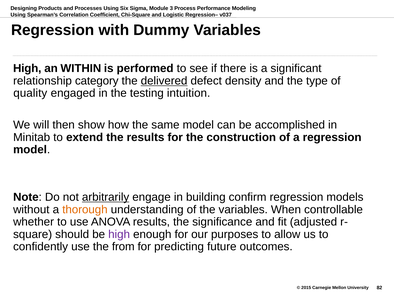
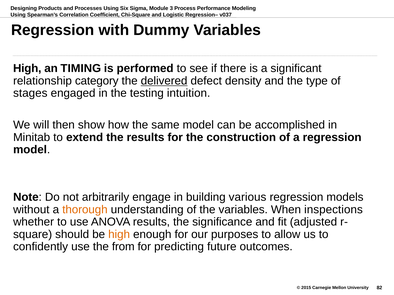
WITHIN: WITHIN -> TIMING (81, 69)
quality: quality -> stages (30, 93)
arbitrarily underline: present -> none (106, 197)
confirm: confirm -> various (248, 197)
controllable: controllable -> inspections (333, 210)
high colour: purple -> orange (119, 235)
